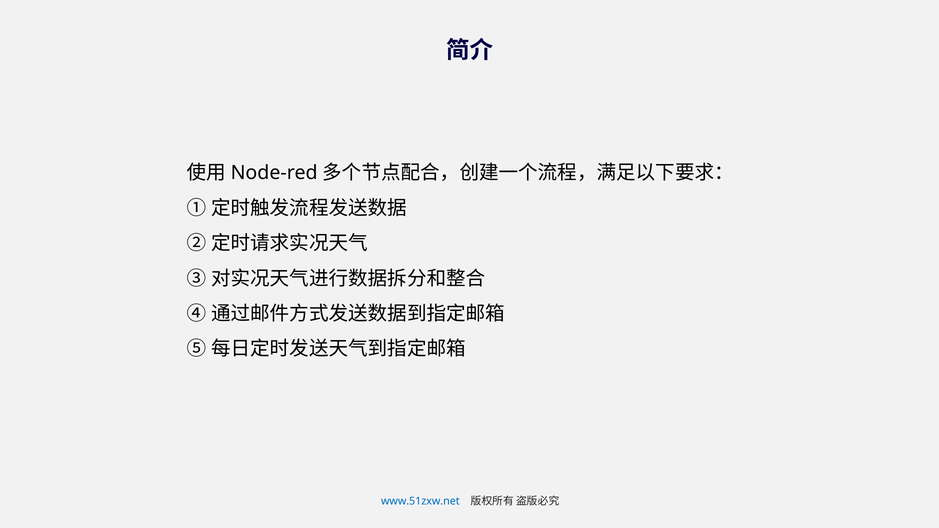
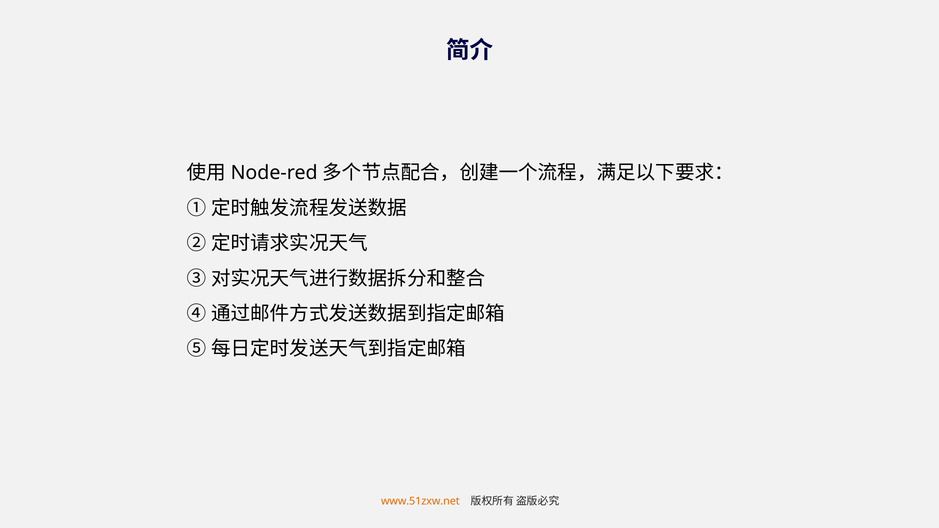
www.51zxw.net colour: blue -> orange (420, 501)
